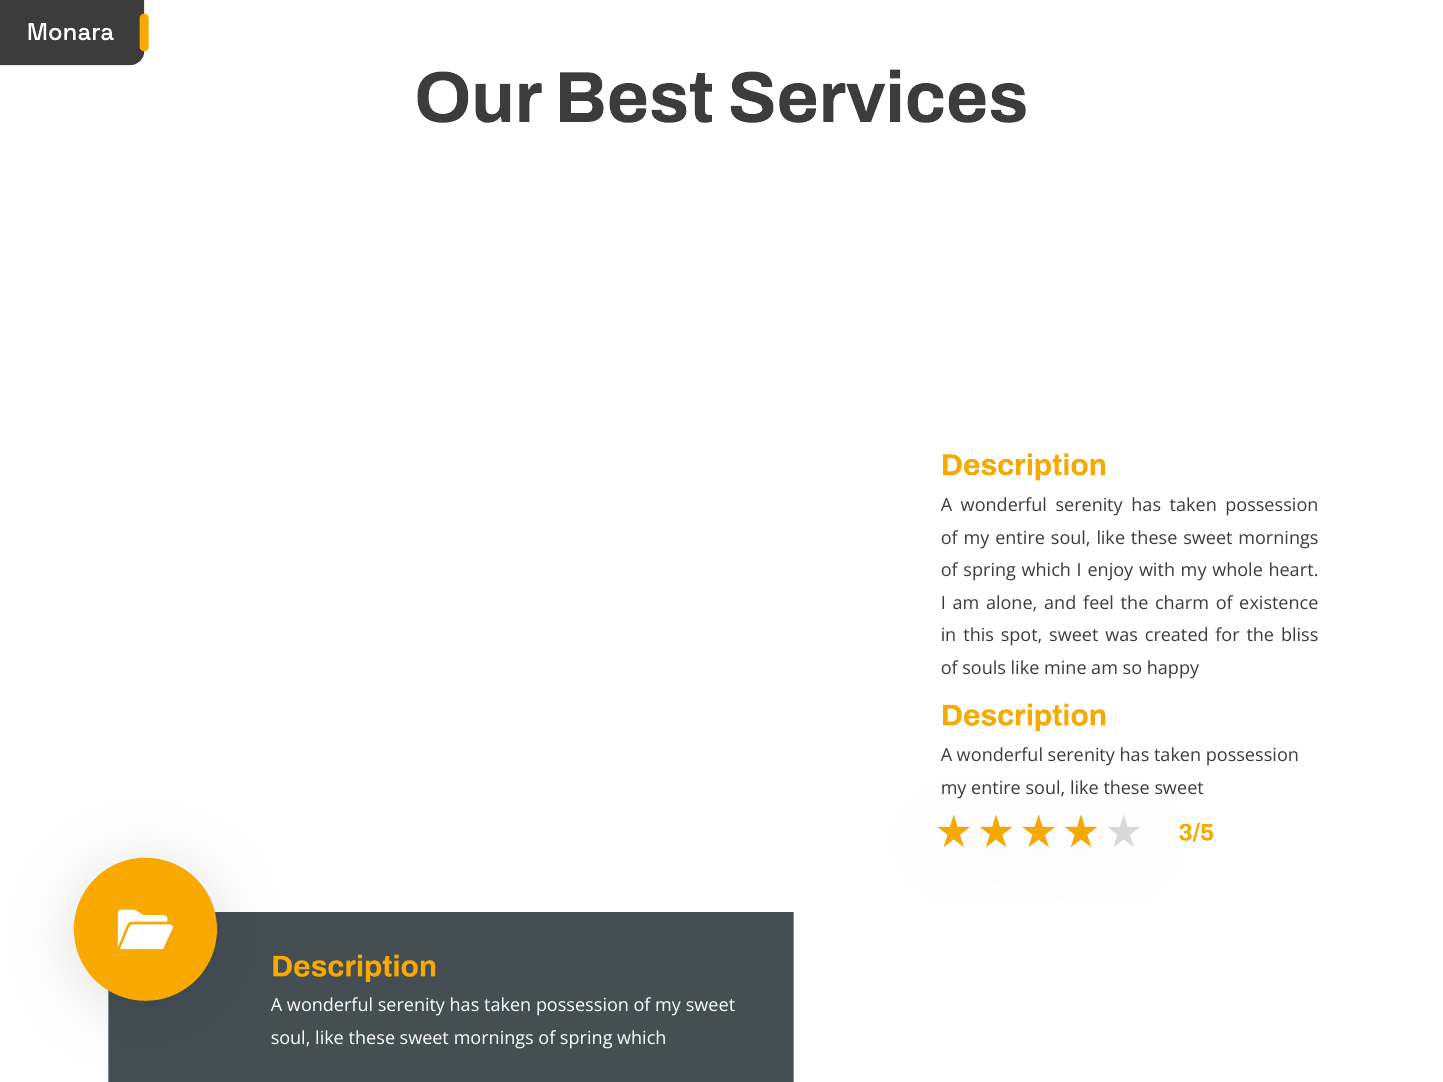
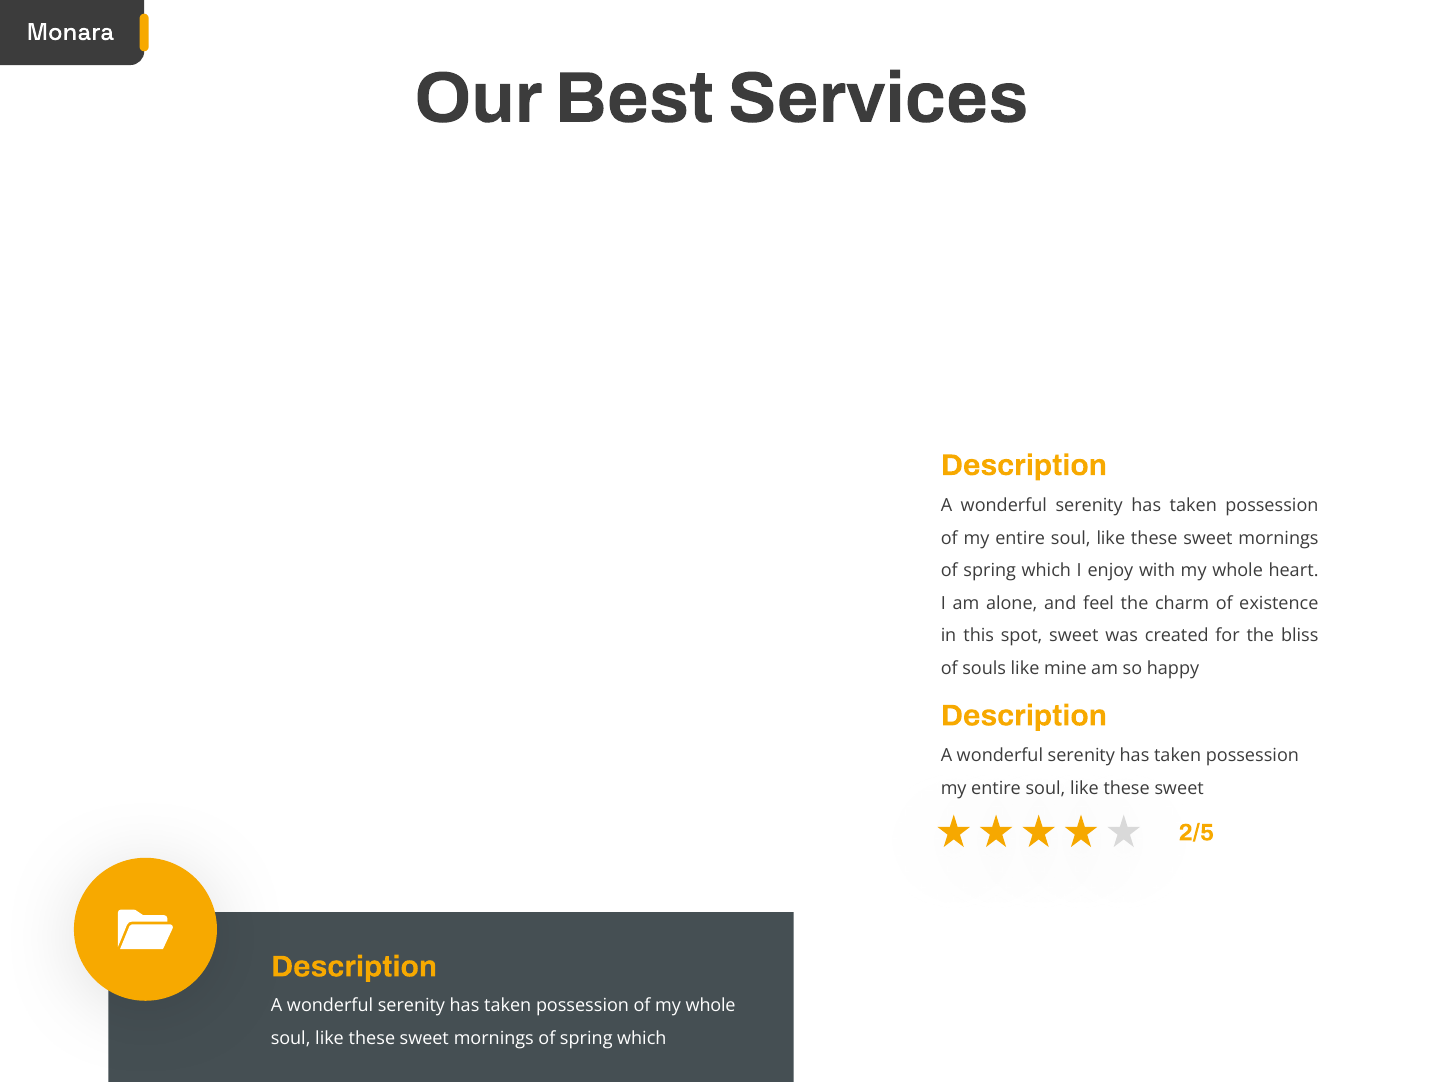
3/5: 3/5 -> 2/5 (1196, 833)
of my sweet: sweet -> whole (711, 1006)
